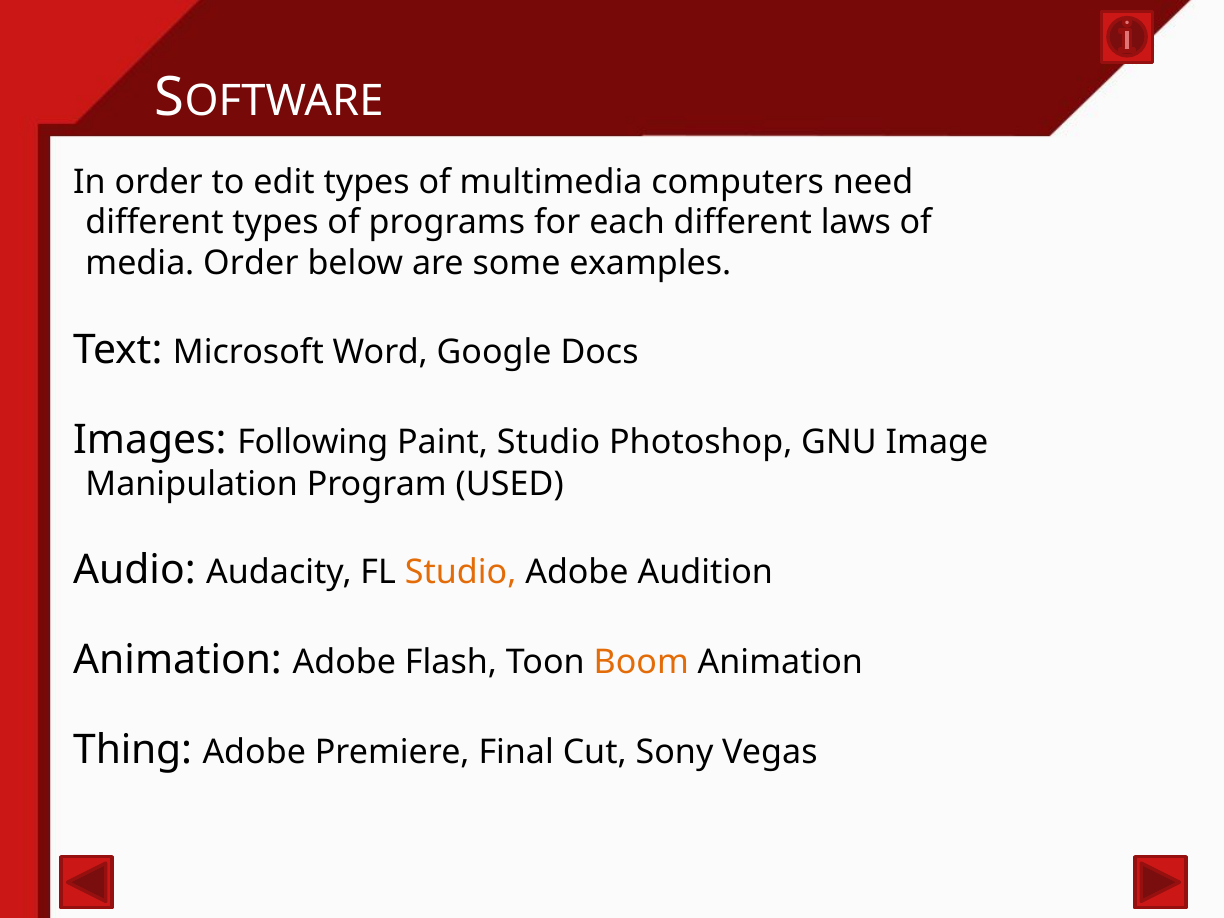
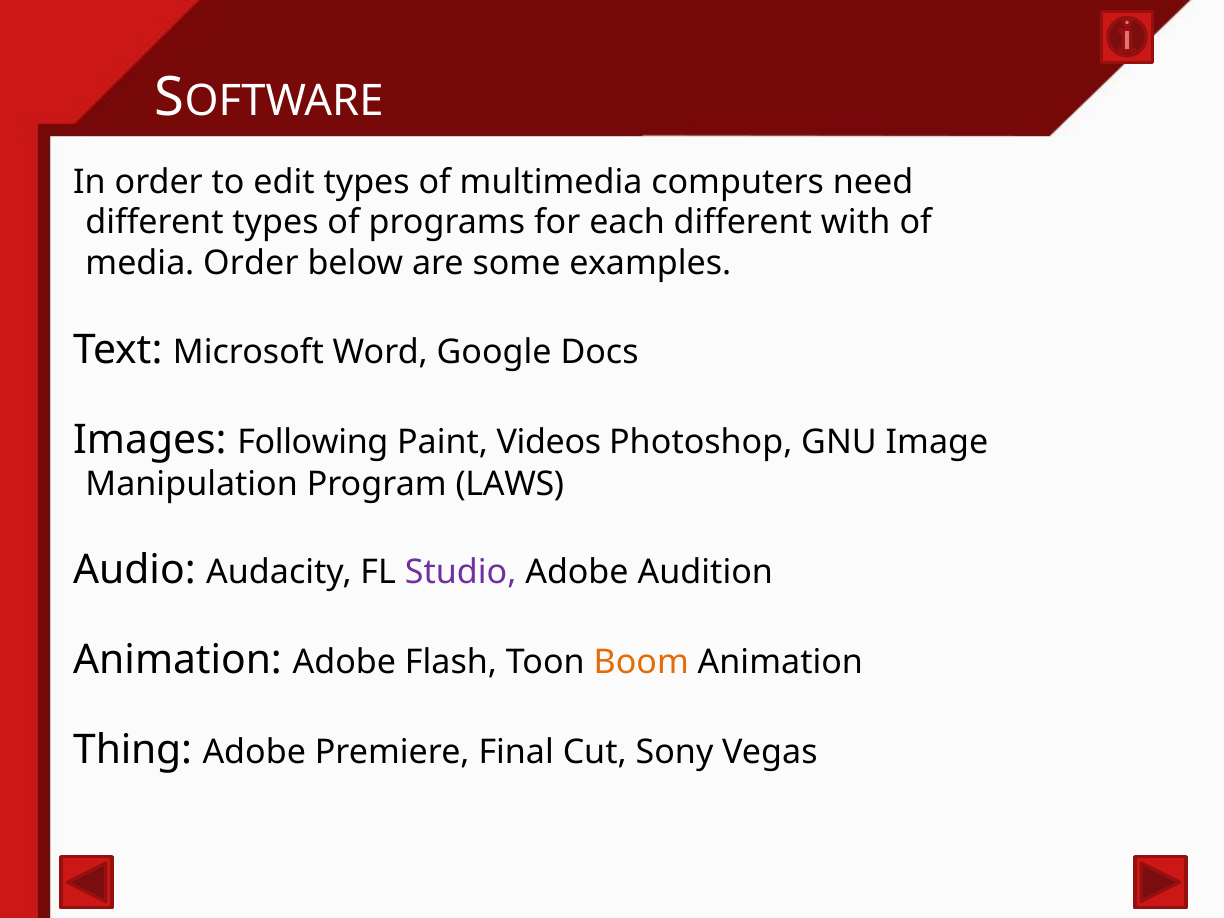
laws: laws -> with (856, 223)
Paint Studio: Studio -> Videos (549, 442)
USED: USED -> LAWS (510, 484)
Studio colour: orange -> purple (461, 573)
